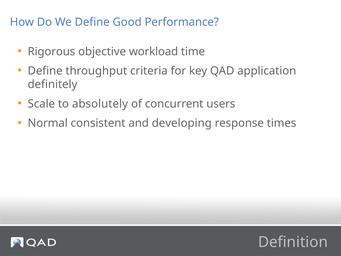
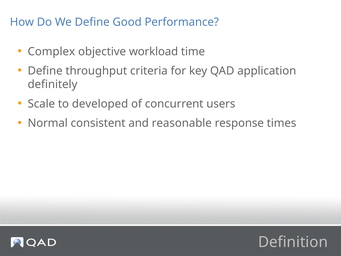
Rigorous: Rigorous -> Complex (51, 51)
absolutely: absolutely -> developed (100, 104)
developing: developing -> reasonable (182, 123)
